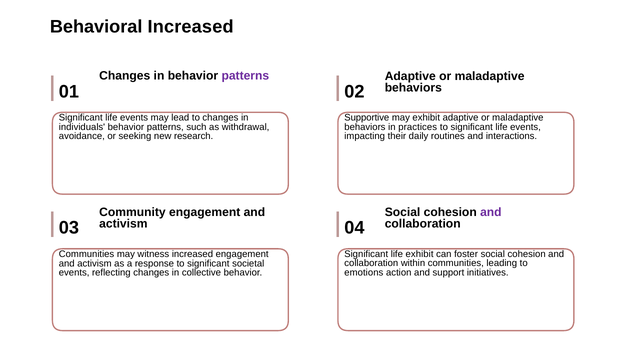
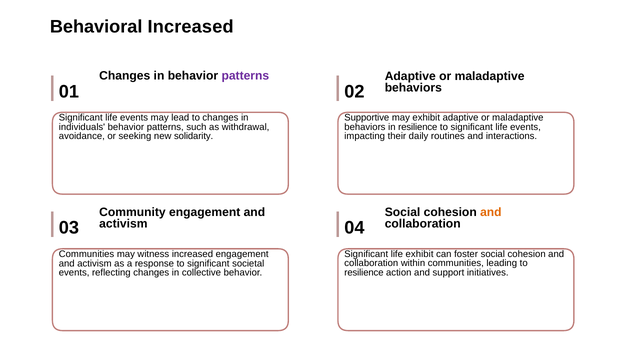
in practices: practices -> resilience (418, 127)
research: research -> solidarity (194, 136)
and colour: purple -> orange (491, 212)
emotions: emotions -> resilience (364, 272)
